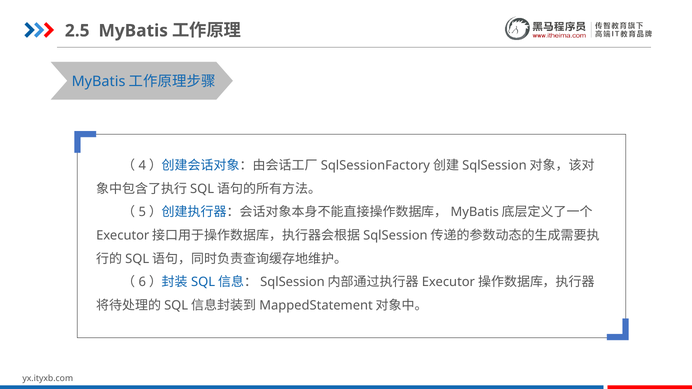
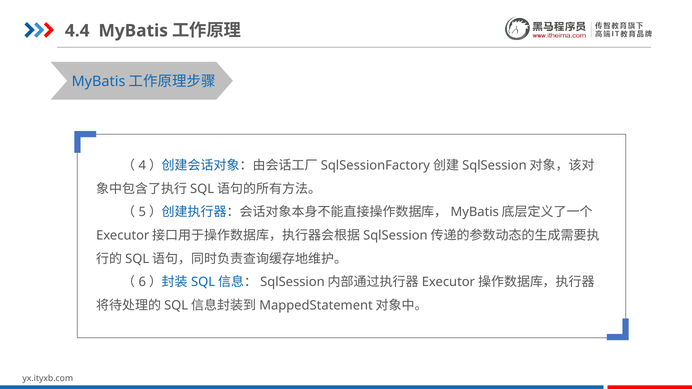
2.5: 2.5 -> 4.4 (77, 31)
